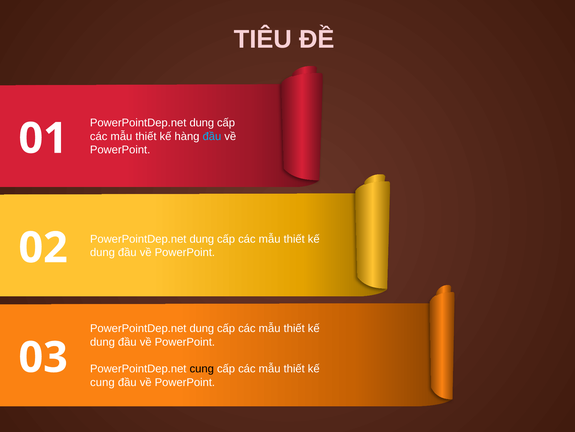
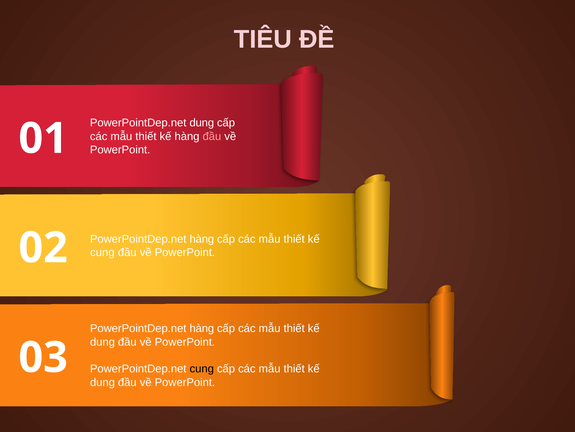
đầu colour: light blue -> pink (212, 136)
dung: dung -> hàng (202, 239)
dung: dung -> cung (102, 252)
dung: dung -> hàng (202, 328)
cung: cung -> dung (102, 382)
